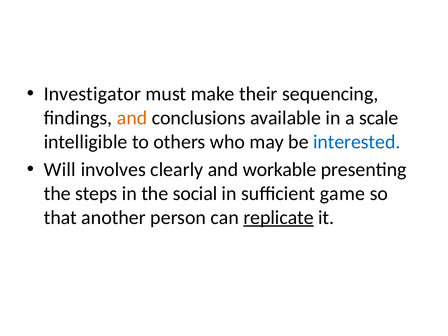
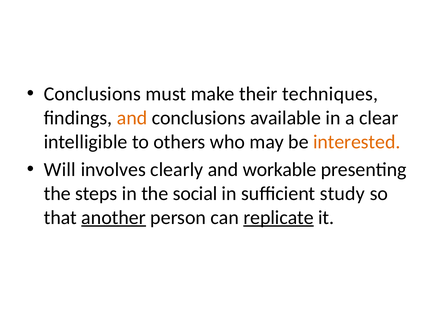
Investigator: Investigator -> Conclusions (92, 94)
sequencing: sequencing -> techniques (330, 94)
scale: scale -> clear (379, 118)
interested colour: blue -> orange (357, 142)
game: game -> study (342, 194)
another underline: none -> present (114, 217)
